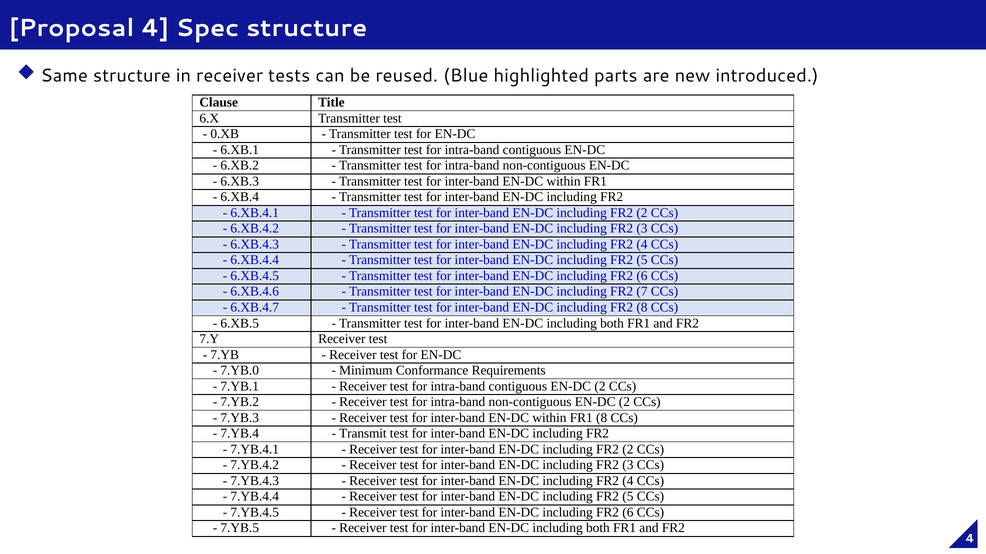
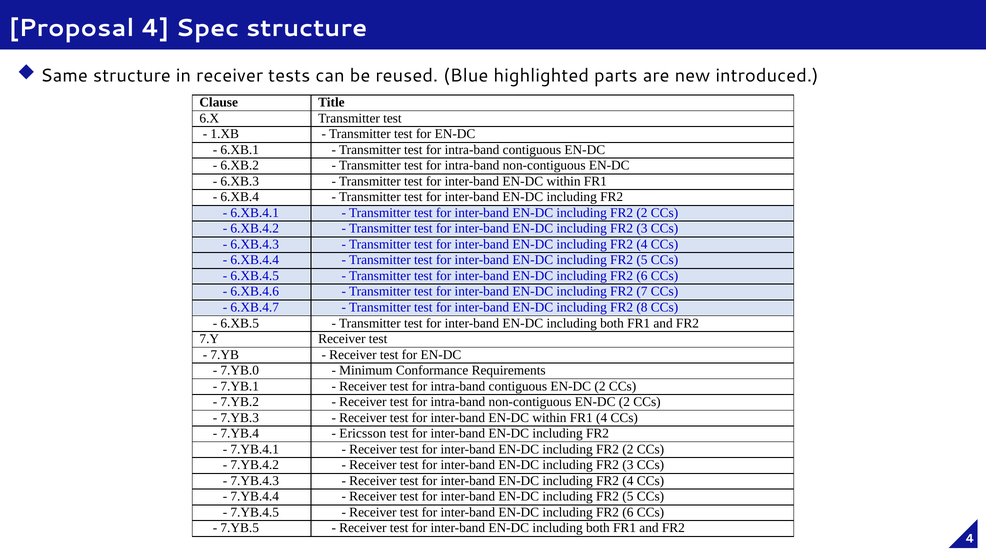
0.XB: 0.XB -> 1.XB (225, 134)
FR1 8: 8 -> 4 (602, 418)
Transmit: Transmit -> Ericsson (363, 434)
